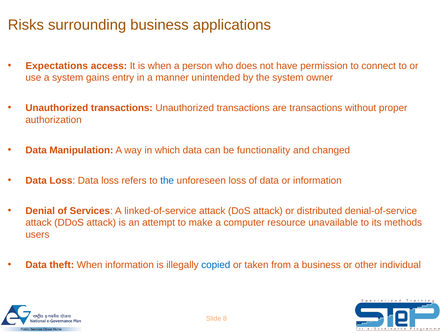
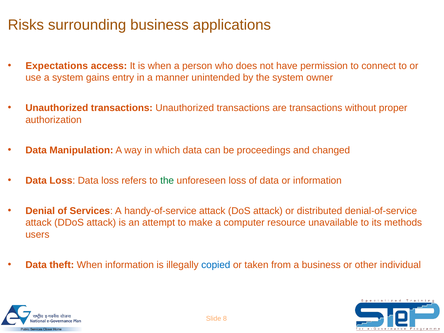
functionality: functionality -> proceedings (264, 150)
the colour: blue -> green (167, 180)
linked-of-service: linked-of-service -> handy-of-service (160, 211)
